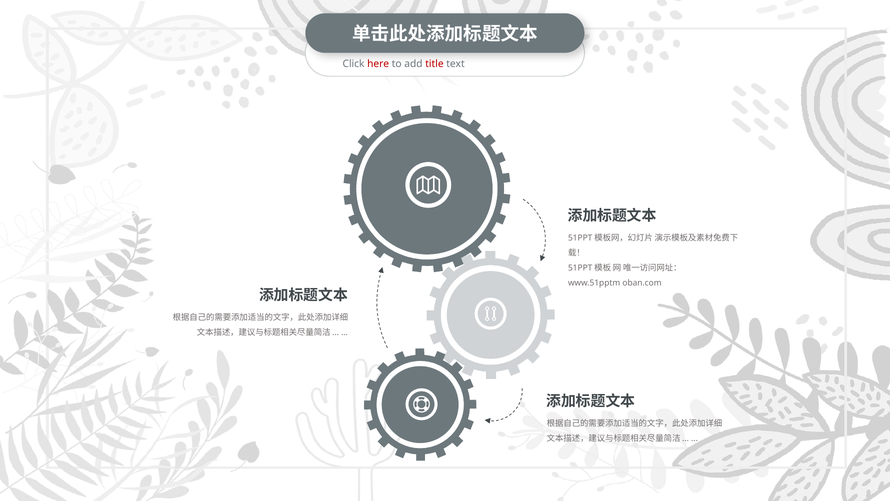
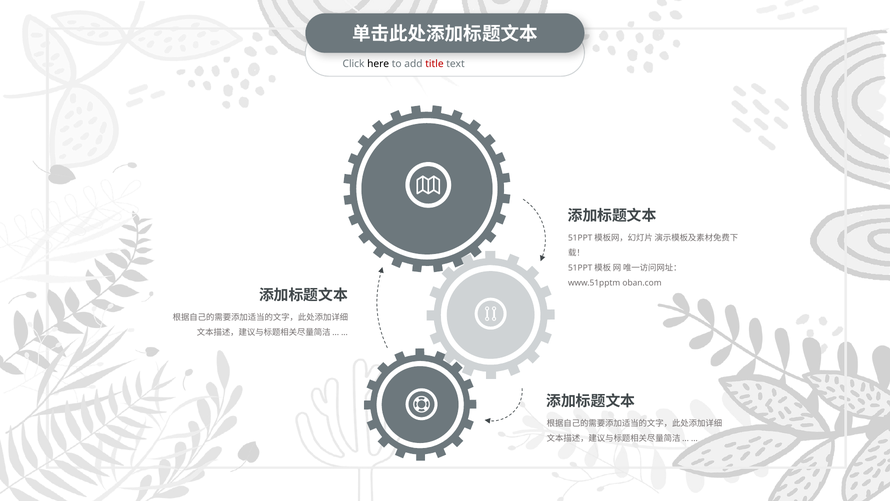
here colour: red -> black (378, 64)
